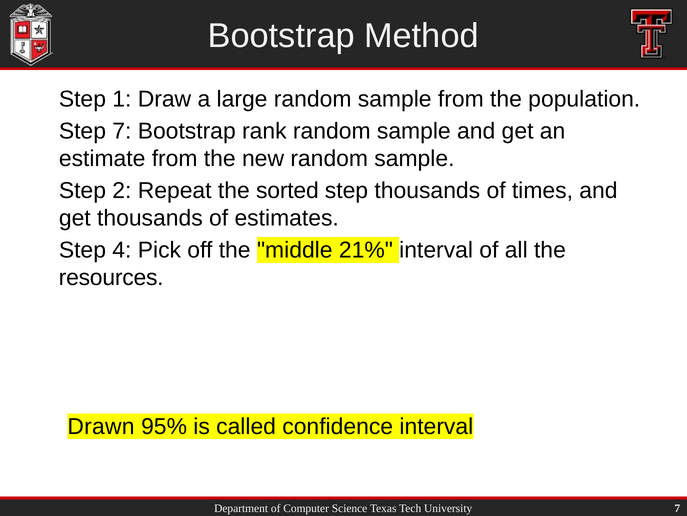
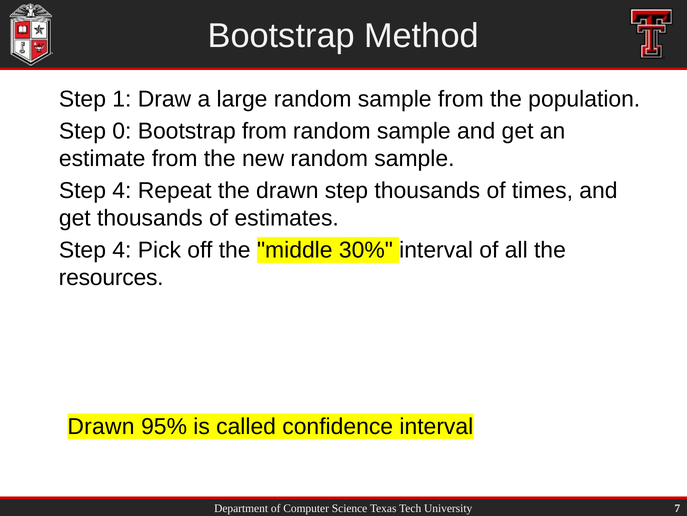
Step 7: 7 -> 0 (122, 131)
Bootstrap rank: rank -> from (264, 131)
2: 2 -> 4 (122, 191)
the sorted: sorted -> drawn (287, 191)
21%: 21% -> 30% (366, 250)
